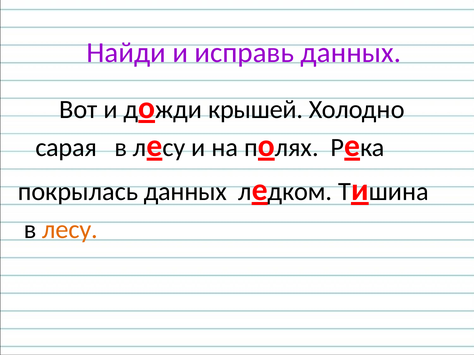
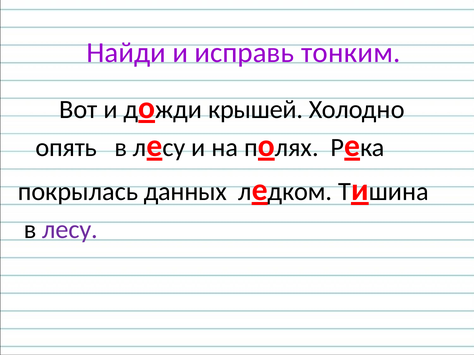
исправь данных: данных -> тонким (351, 53)
сарая: сарая -> опять (66, 148)
лесу colour: orange -> purple (70, 230)
